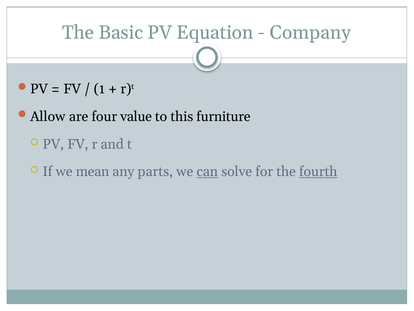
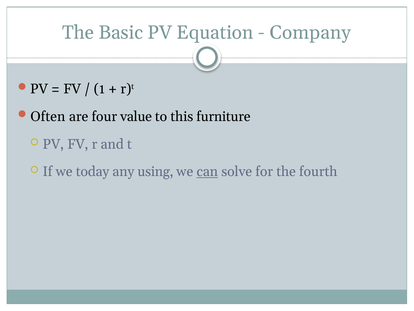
Allow: Allow -> Often (48, 116)
mean: mean -> today (93, 171)
parts: parts -> using (155, 171)
fourth underline: present -> none (318, 171)
